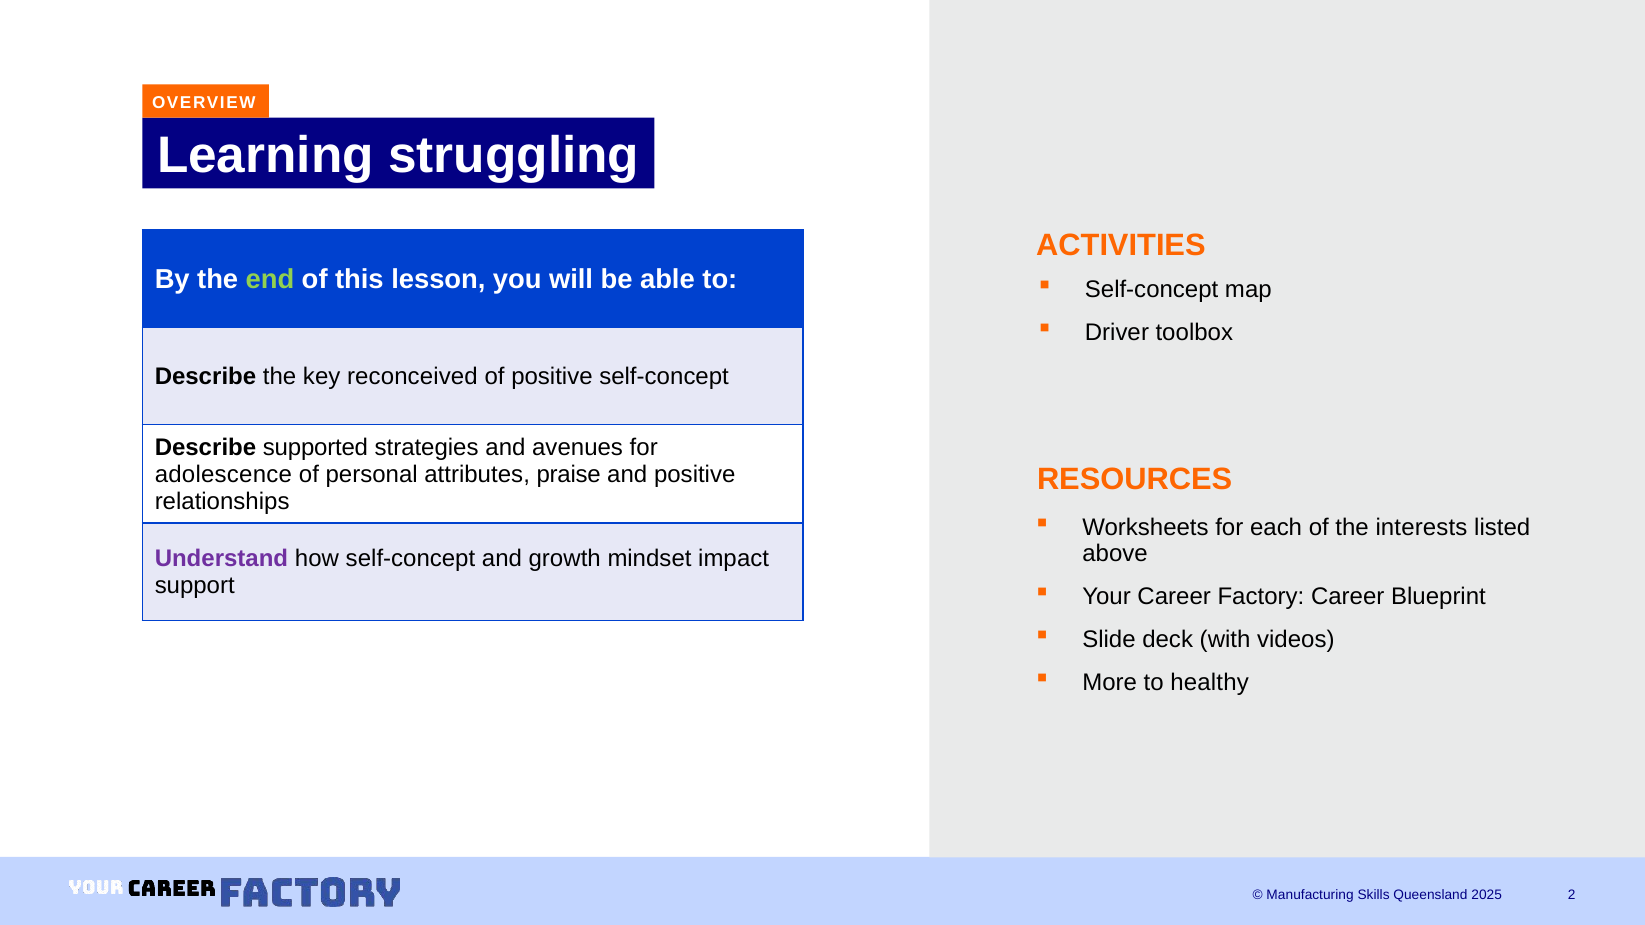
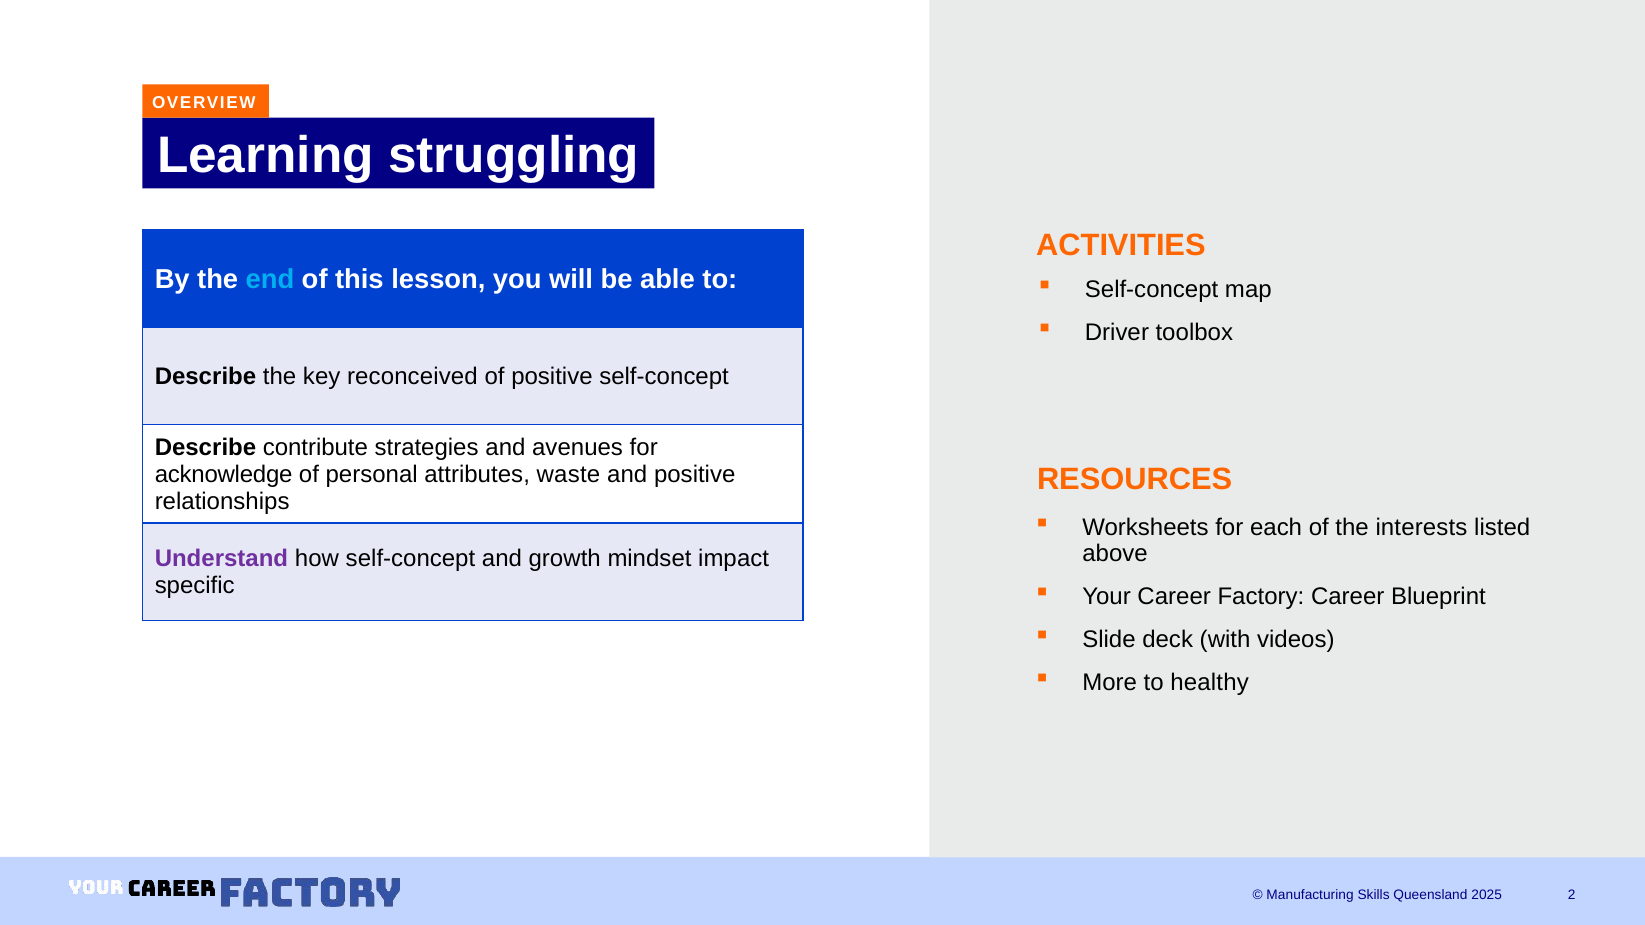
end colour: light green -> light blue (270, 279)
supported: supported -> contribute (315, 447)
adolescence: adolescence -> acknowledge (224, 474)
praise: praise -> waste (568, 474)
support: support -> specific (195, 586)
